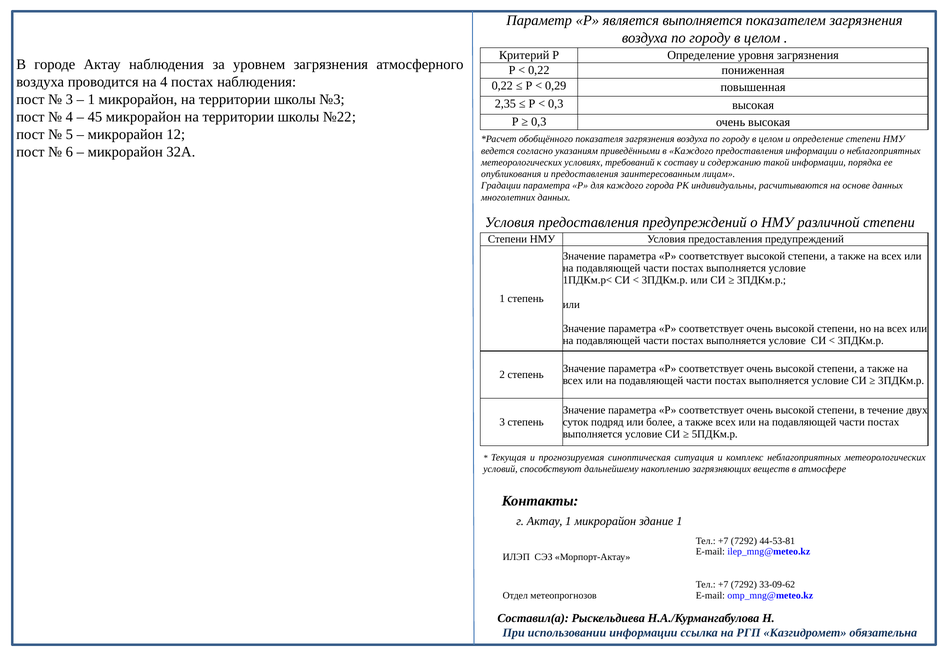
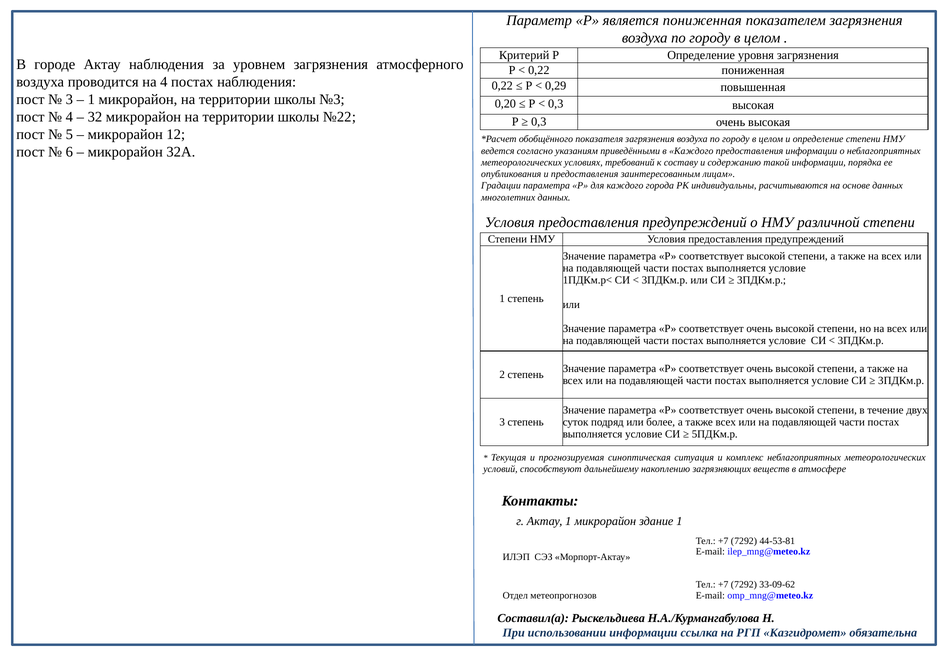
является выполняется: выполняется -> пониженная (702, 21)
2,35: 2,35 -> 0,20 (505, 104)
45: 45 -> 32 (95, 117)
